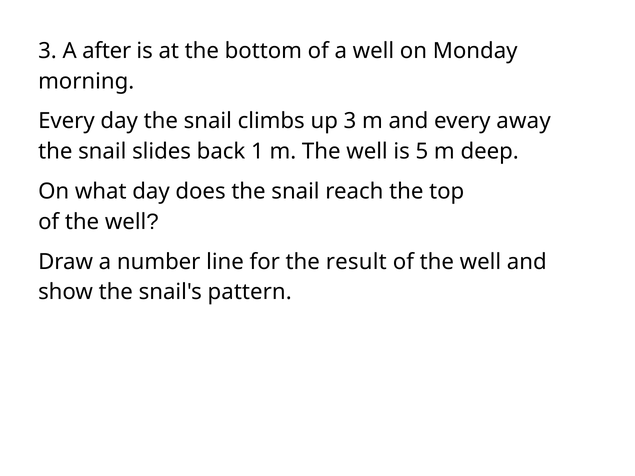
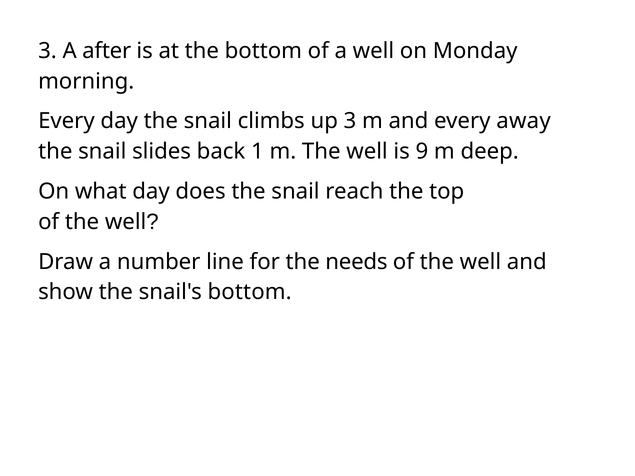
5: 5 -> 9 (422, 152)
result: result -> needs (356, 262)
snail's pattern: pattern -> bottom (250, 292)
